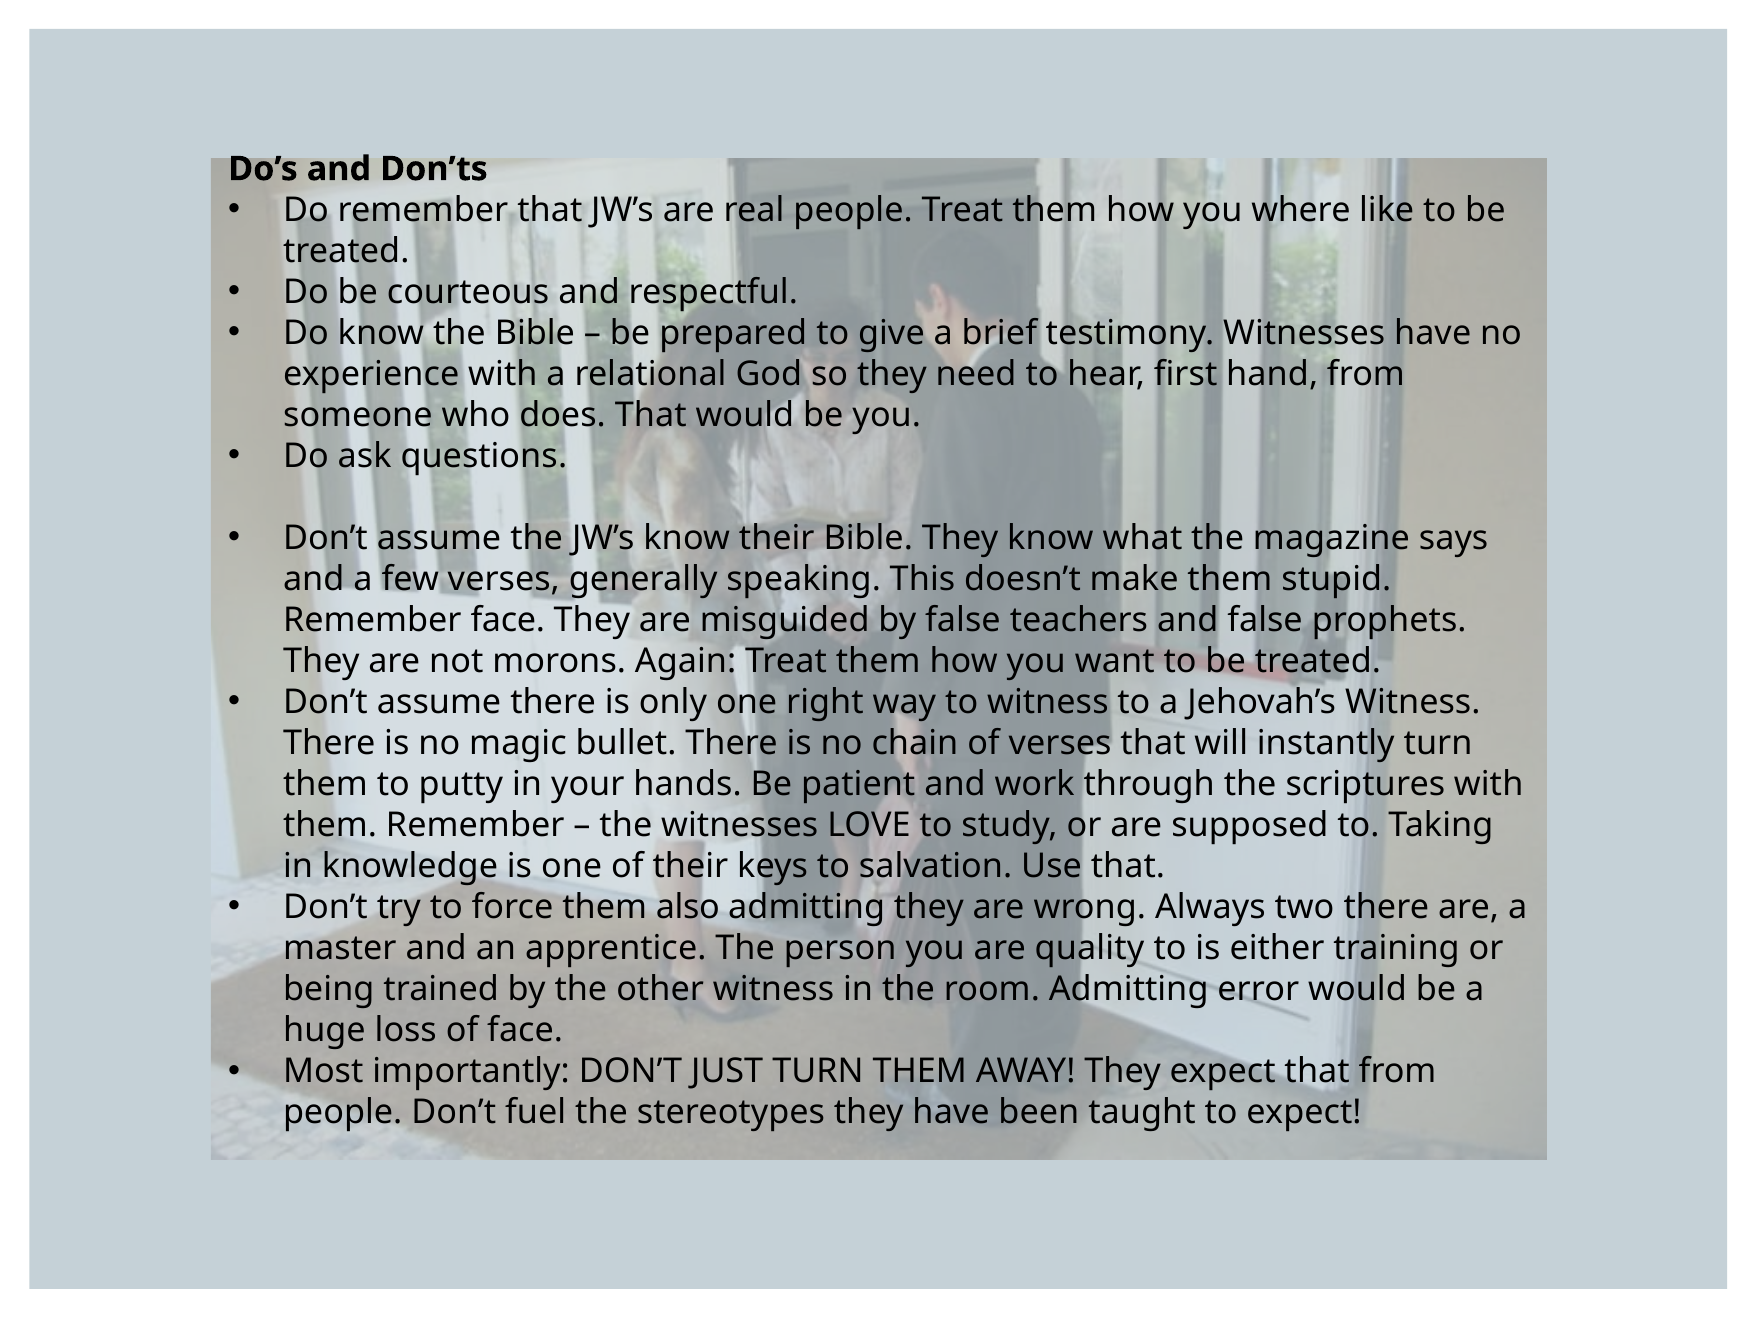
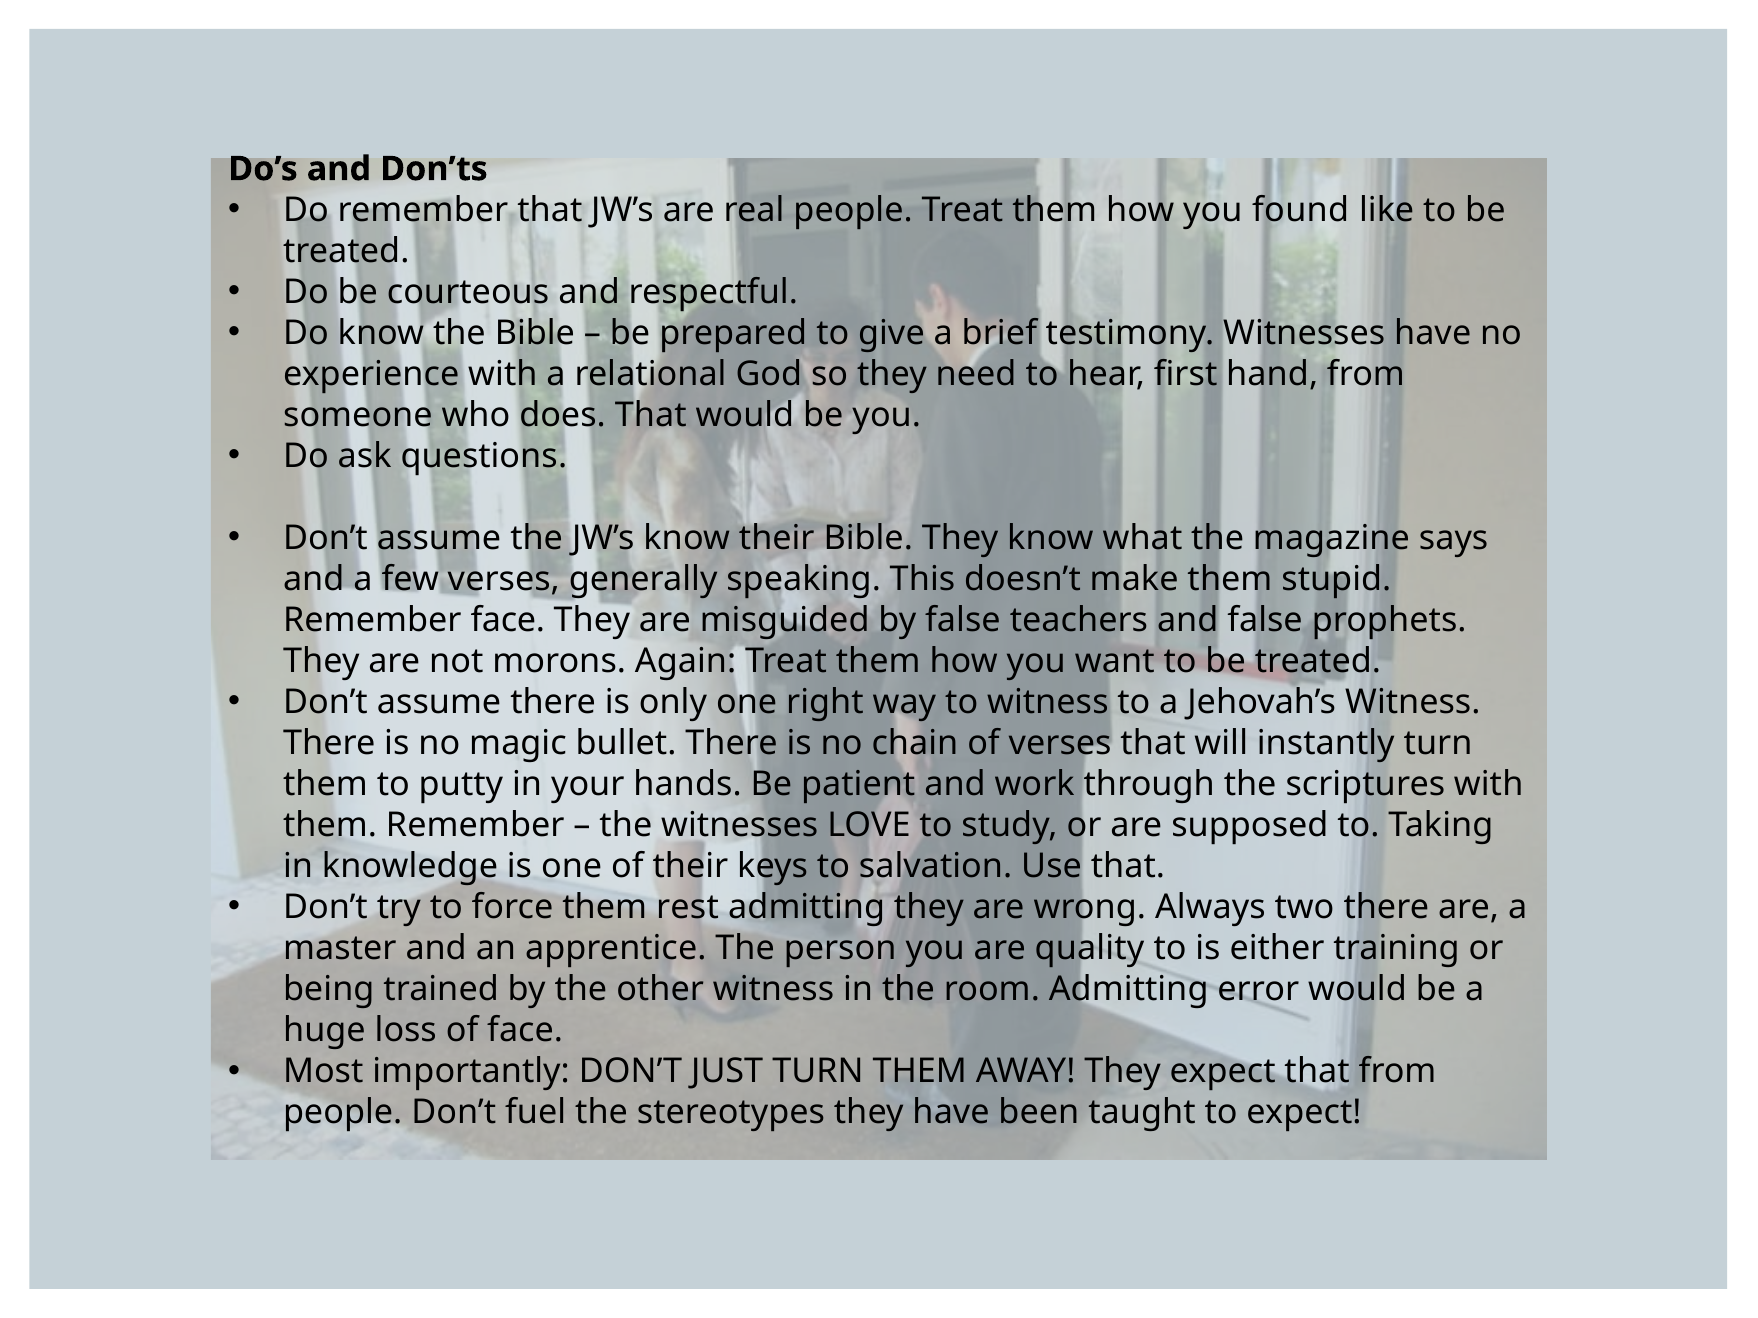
where: where -> found (1301, 210)
also: also -> rest (688, 908)
